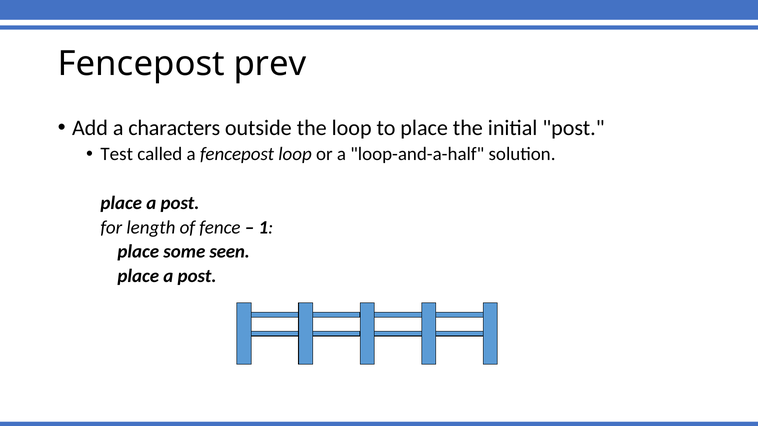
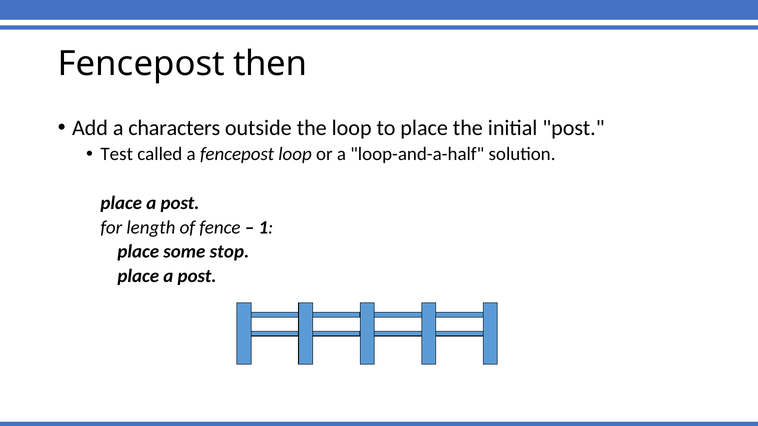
prev: prev -> then (270, 64)
seen: seen -> stop (229, 252)
